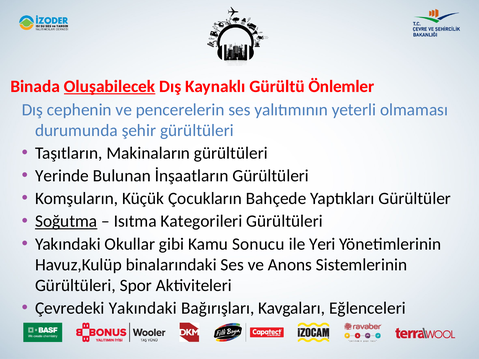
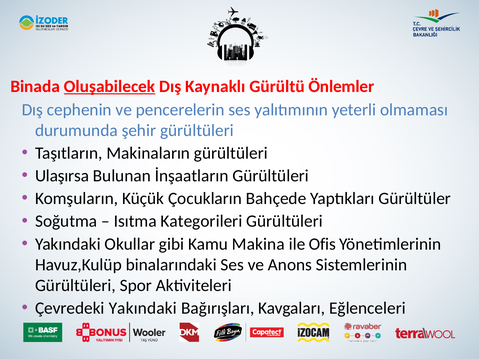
Yerinde: Yerinde -> Ulaşırsa (62, 176)
Soğutma underline: present -> none (66, 221)
Sonucu: Sonucu -> Makina (258, 244)
Yeri: Yeri -> Ofis (322, 244)
